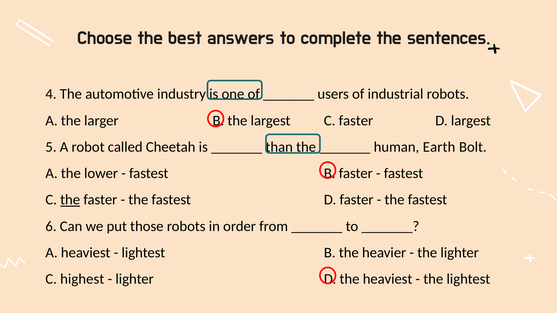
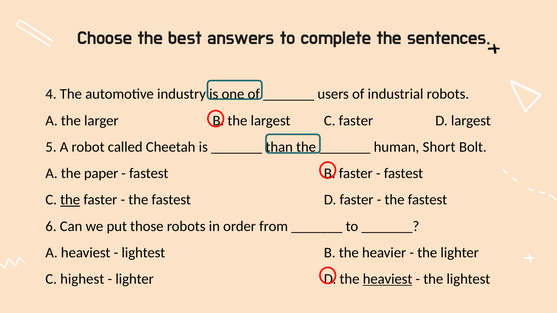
Earth: Earth -> Short (439, 147)
lower: lower -> paper (101, 174)
heaviest underline: none -> present (388, 279)
